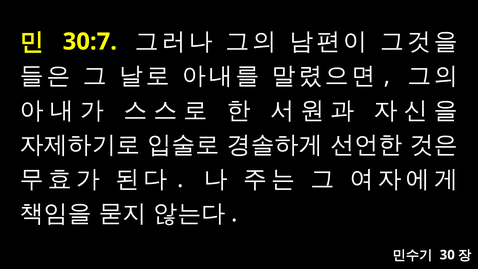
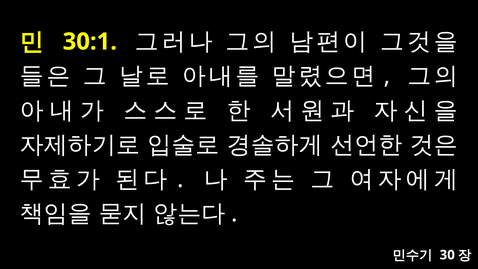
30:7: 30:7 -> 30:1 (90, 42)
